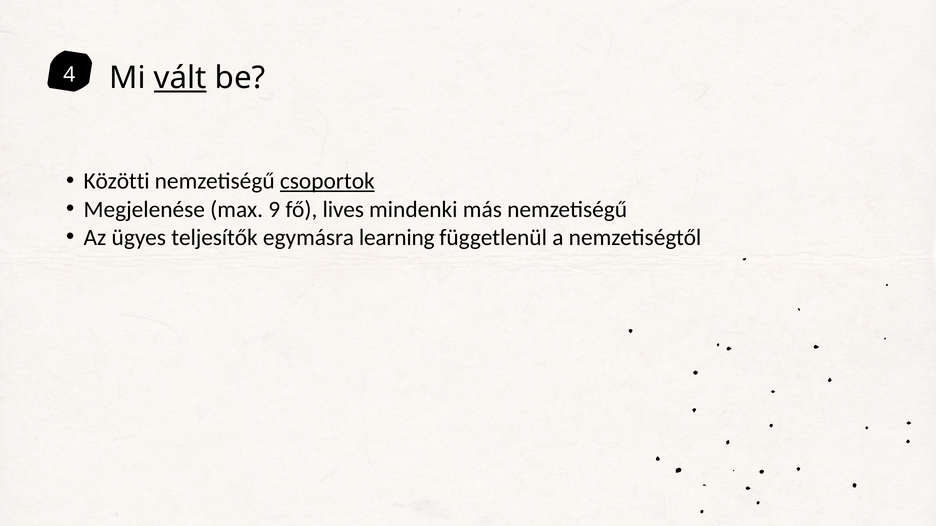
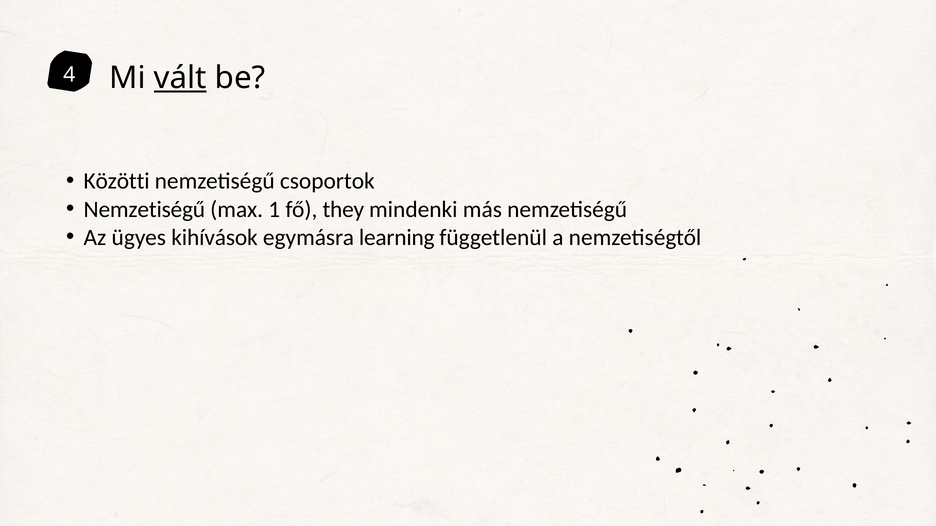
csoportok underline: present -> none (327, 181)
Megjelenése: Megjelenése -> Nemzetiségű (144, 209)
9: 9 -> 1 (274, 209)
lives: lives -> they (343, 209)
teljesítők: teljesítők -> kihívások (215, 238)
